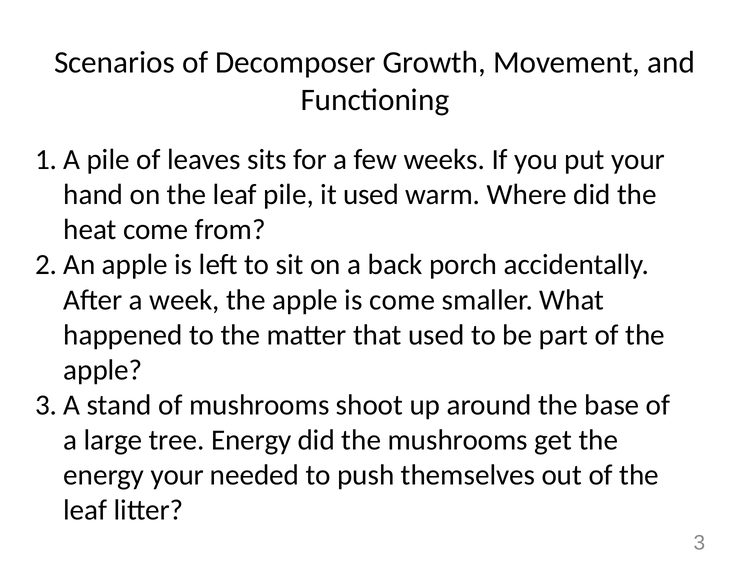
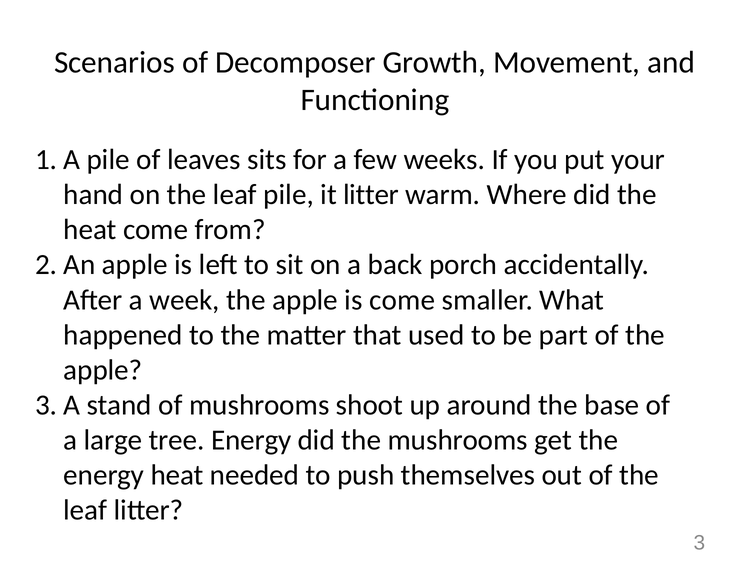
it used: used -> litter (371, 195)
energy your: your -> heat (177, 475)
